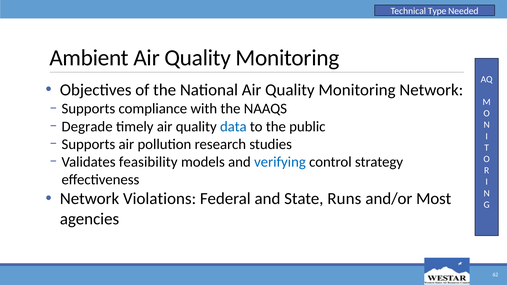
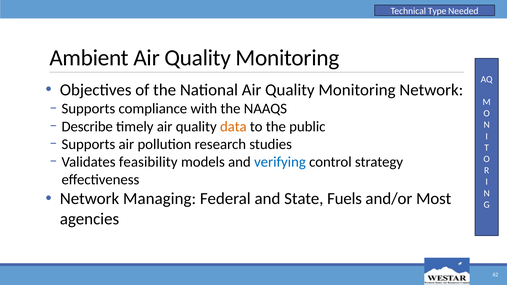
Degrade: Degrade -> Describe (87, 127)
data colour: blue -> orange (233, 127)
Violations: Violations -> Managing (160, 199)
Runs: Runs -> Fuels (345, 199)
